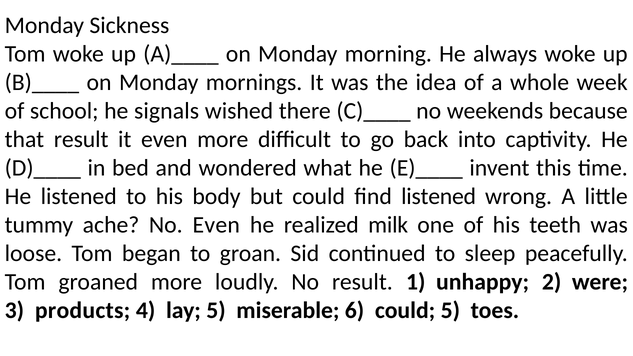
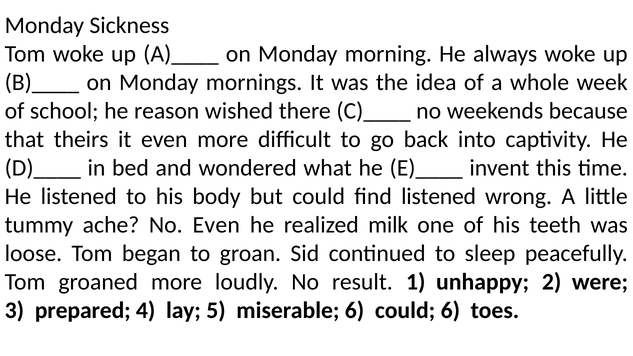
signals: signals -> reason (167, 111)
that result: result -> theirs (81, 139)
products: products -> prepared (83, 310)
could 5: 5 -> 6 (450, 310)
